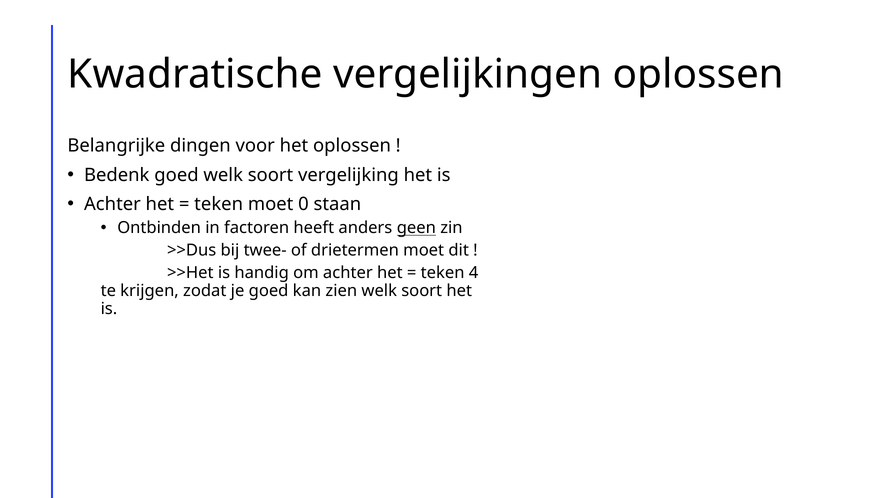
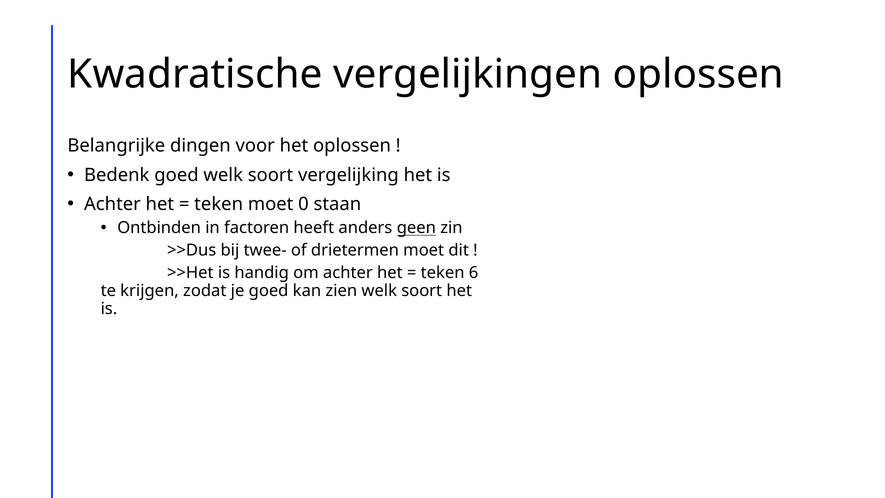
4: 4 -> 6 (474, 273)
